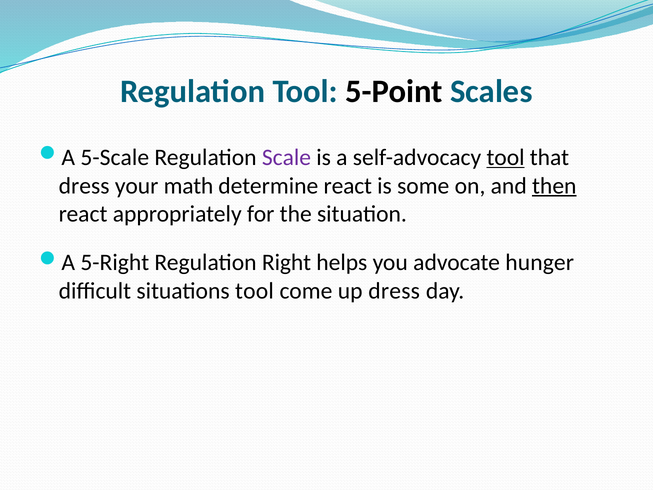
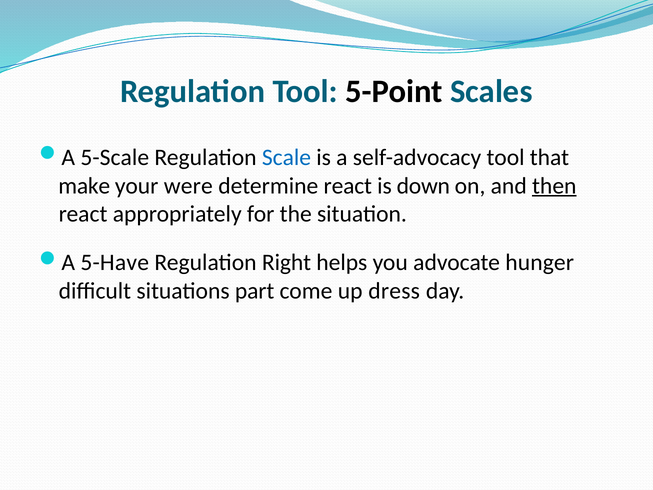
Scale colour: purple -> blue (286, 157)
tool underline: present -> none (506, 157)
dress: dress -> make (84, 186)
math: math -> were (188, 186)
some: some -> down (423, 186)
5-Right: 5-Right -> 5-Have (115, 262)
situations tool: tool -> part (255, 291)
